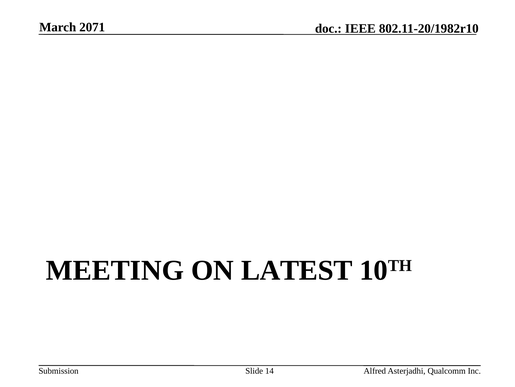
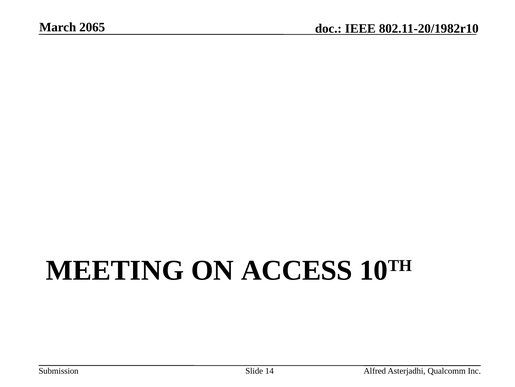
2071: 2071 -> 2065 (92, 27)
LATEST: LATEST -> ACCESS (297, 270)
